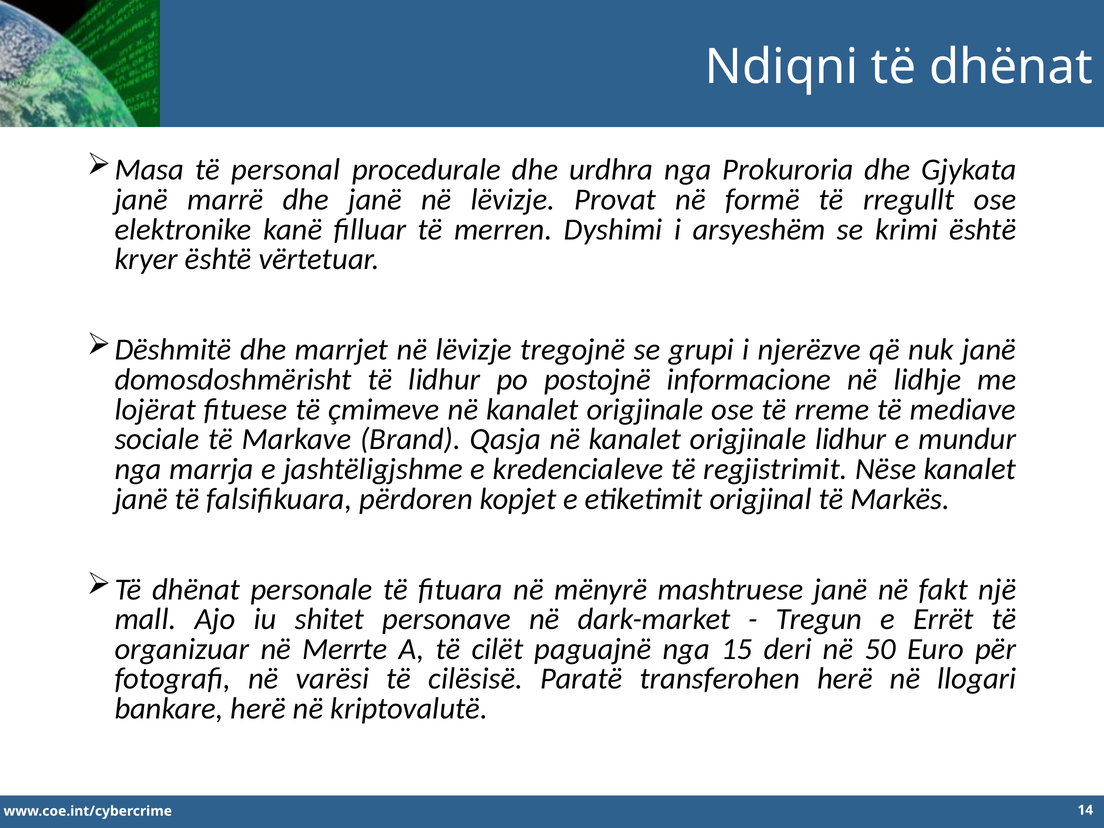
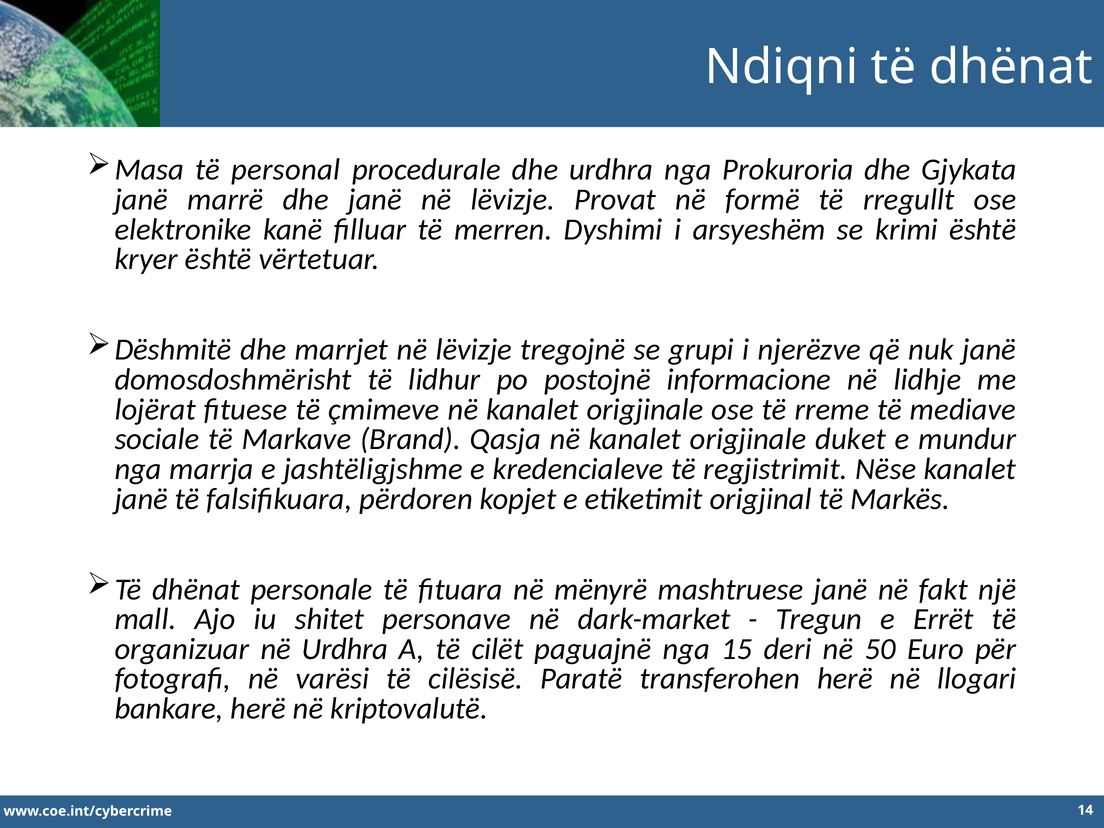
origjinale lidhur: lidhur -> duket (851, 439)
në Merrte: Merrte -> Urdhra (345, 649)
